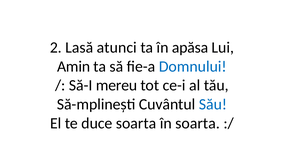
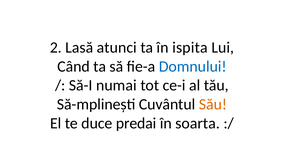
apăsa: apăsa -> ispita (190, 47)
Amin: Amin -> Când (74, 66)
mereu: mereu -> numai (116, 85)
Său colour: blue -> orange (213, 104)
duce soarta: soarta -> predai (136, 123)
